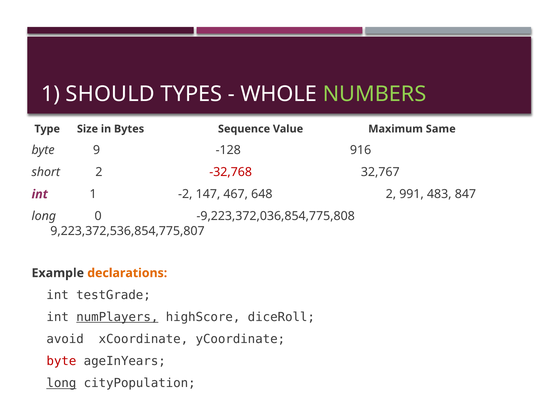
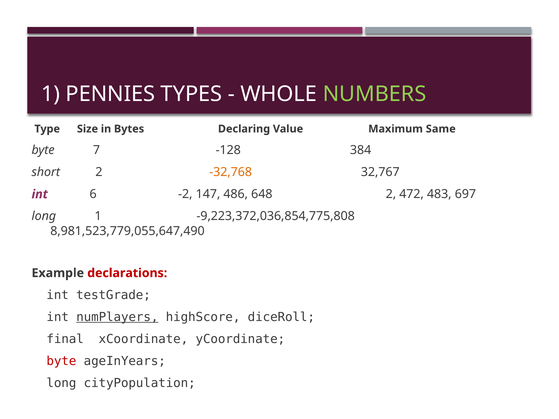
SHOULD: SHOULD -> PENNIES (110, 94)
Sequence: Sequence -> Declaring (244, 129)
9: 9 -> 7 (96, 150)
916: 916 -> 384 (361, 150)
-32,768 colour: red -> orange (231, 172)
int 1: 1 -> 6 (93, 194)
467: 467 -> 486 (236, 194)
991: 991 -> 472 (412, 194)
847: 847 -> 697 (465, 194)
long 0: 0 -> 1 (98, 216)
9,223,372,536,854,775,807: 9,223,372,536,854,775,807 -> 8,981,523,779,055,647,490 (127, 231)
declarations colour: orange -> red (127, 273)
avoid: avoid -> final (65, 339)
long underline: present -> none (61, 383)
